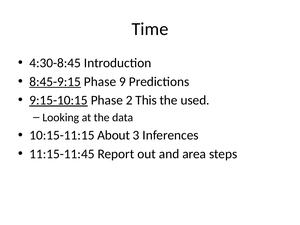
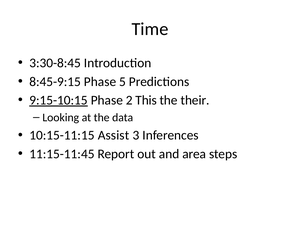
4:30-8:45: 4:30-8:45 -> 3:30-8:45 (55, 63)
8:45-9:15 underline: present -> none (55, 82)
9: 9 -> 5 (123, 82)
used: used -> their (195, 100)
About: About -> Assist (114, 135)
